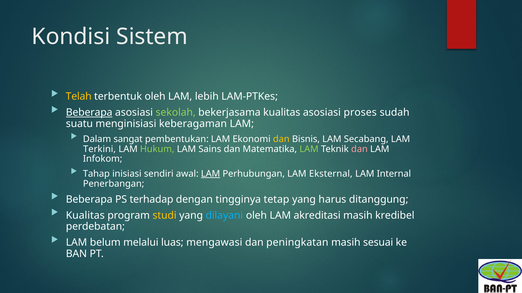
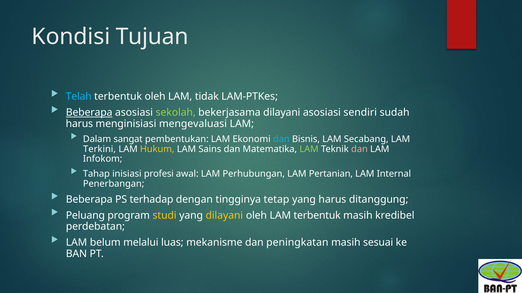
Sistem: Sistem -> Tujuan (152, 37)
Telah colour: yellow -> light blue (79, 97)
lebih: lebih -> tidak (207, 97)
bekerjasama kualitas: kualitas -> dilayani (282, 113)
proses: proses -> sendiri (360, 113)
suatu: suatu -> harus (79, 124)
keberagaman: keberagaman -> mengevaluasi (193, 124)
dan colour: yellow -> light blue (281, 139)
Hukum colour: light green -> yellow (157, 149)
sendiri: sendiri -> profesi (159, 174)
LAM underline: present -> none (211, 174)
Eksternal: Eksternal -> Pertanian (331, 174)
Kualitas: Kualitas -> Peluang (85, 216)
dilayani colour: light blue -> yellow (224, 216)
LAM akreditasi: akreditasi -> terbentuk (317, 216)
mengawasi: mengawasi -> mekanisme (214, 243)
